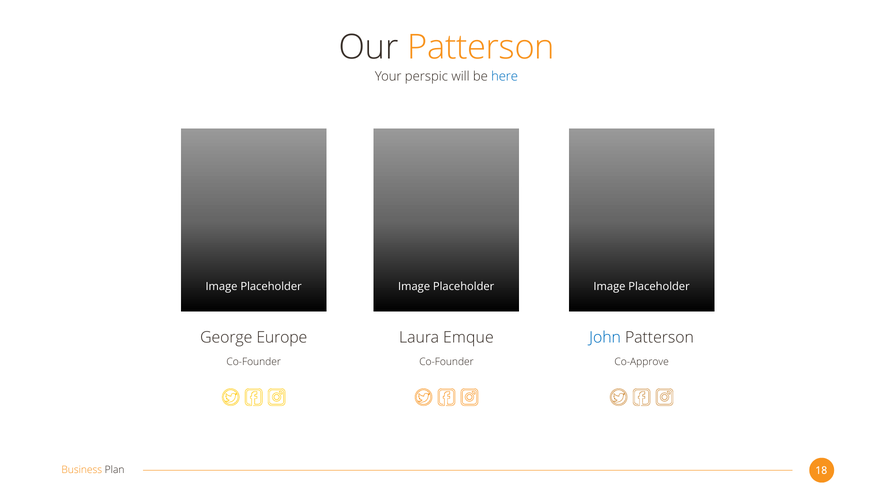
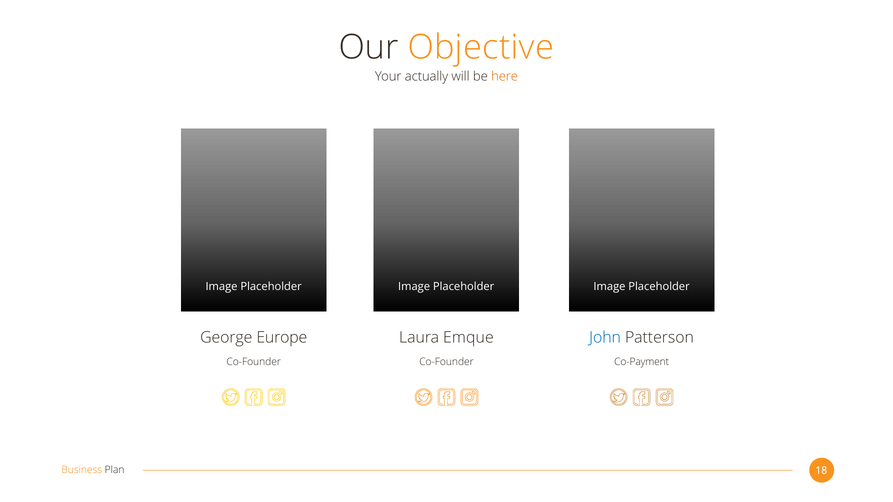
Our Patterson: Patterson -> Objective (481, 47)
perspic: perspic -> actually (426, 77)
here colour: blue -> orange (505, 77)
Co-Approve: Co-Approve -> Co-Payment (642, 362)
